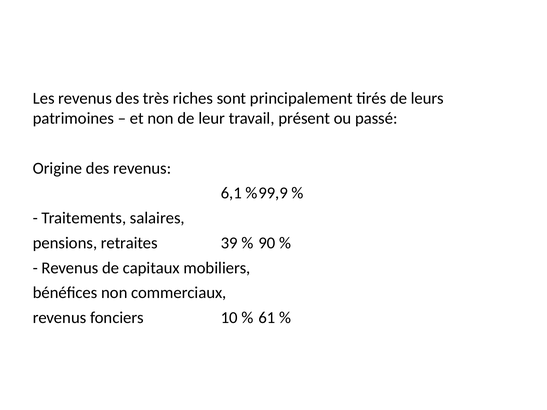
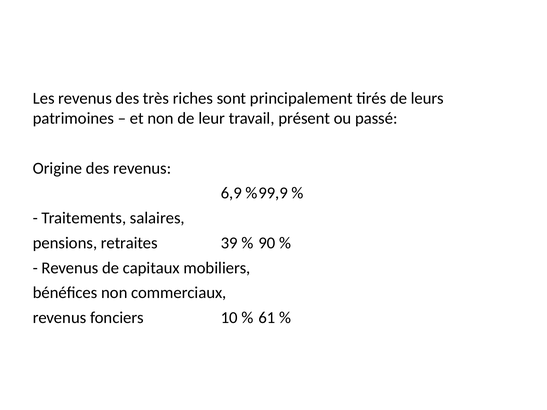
6,1: 6,1 -> 6,9 (231, 193)
